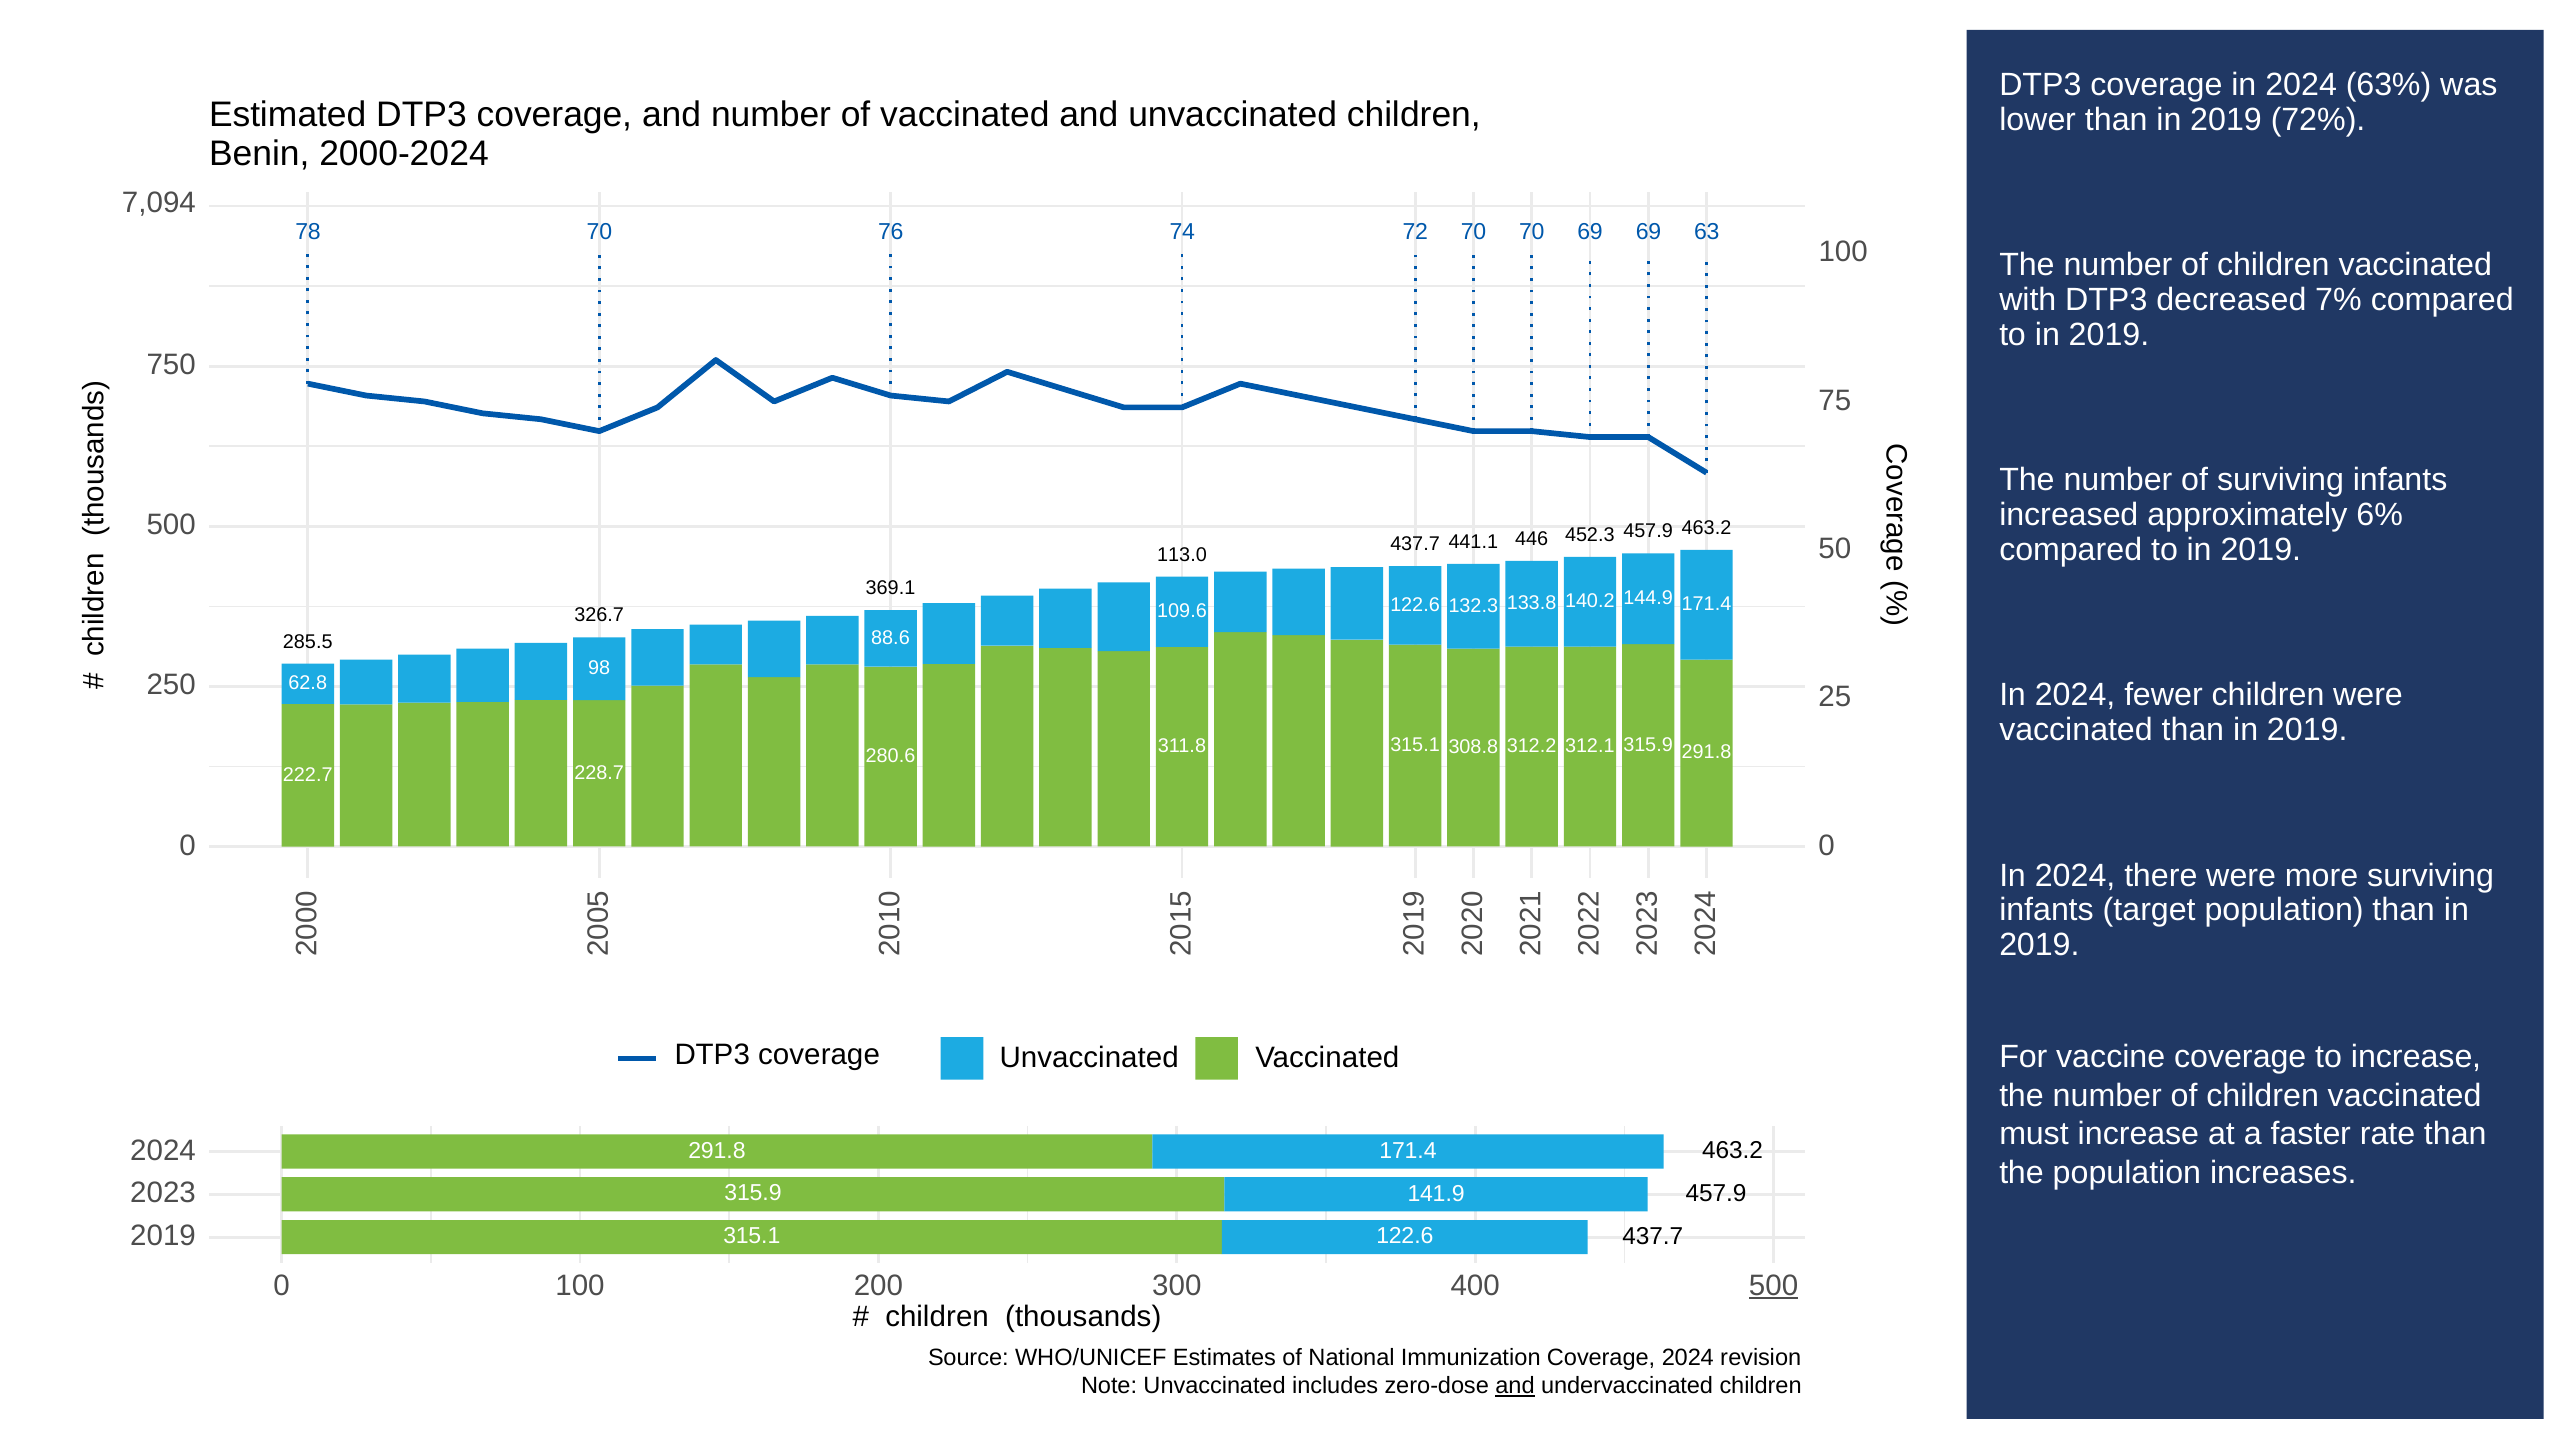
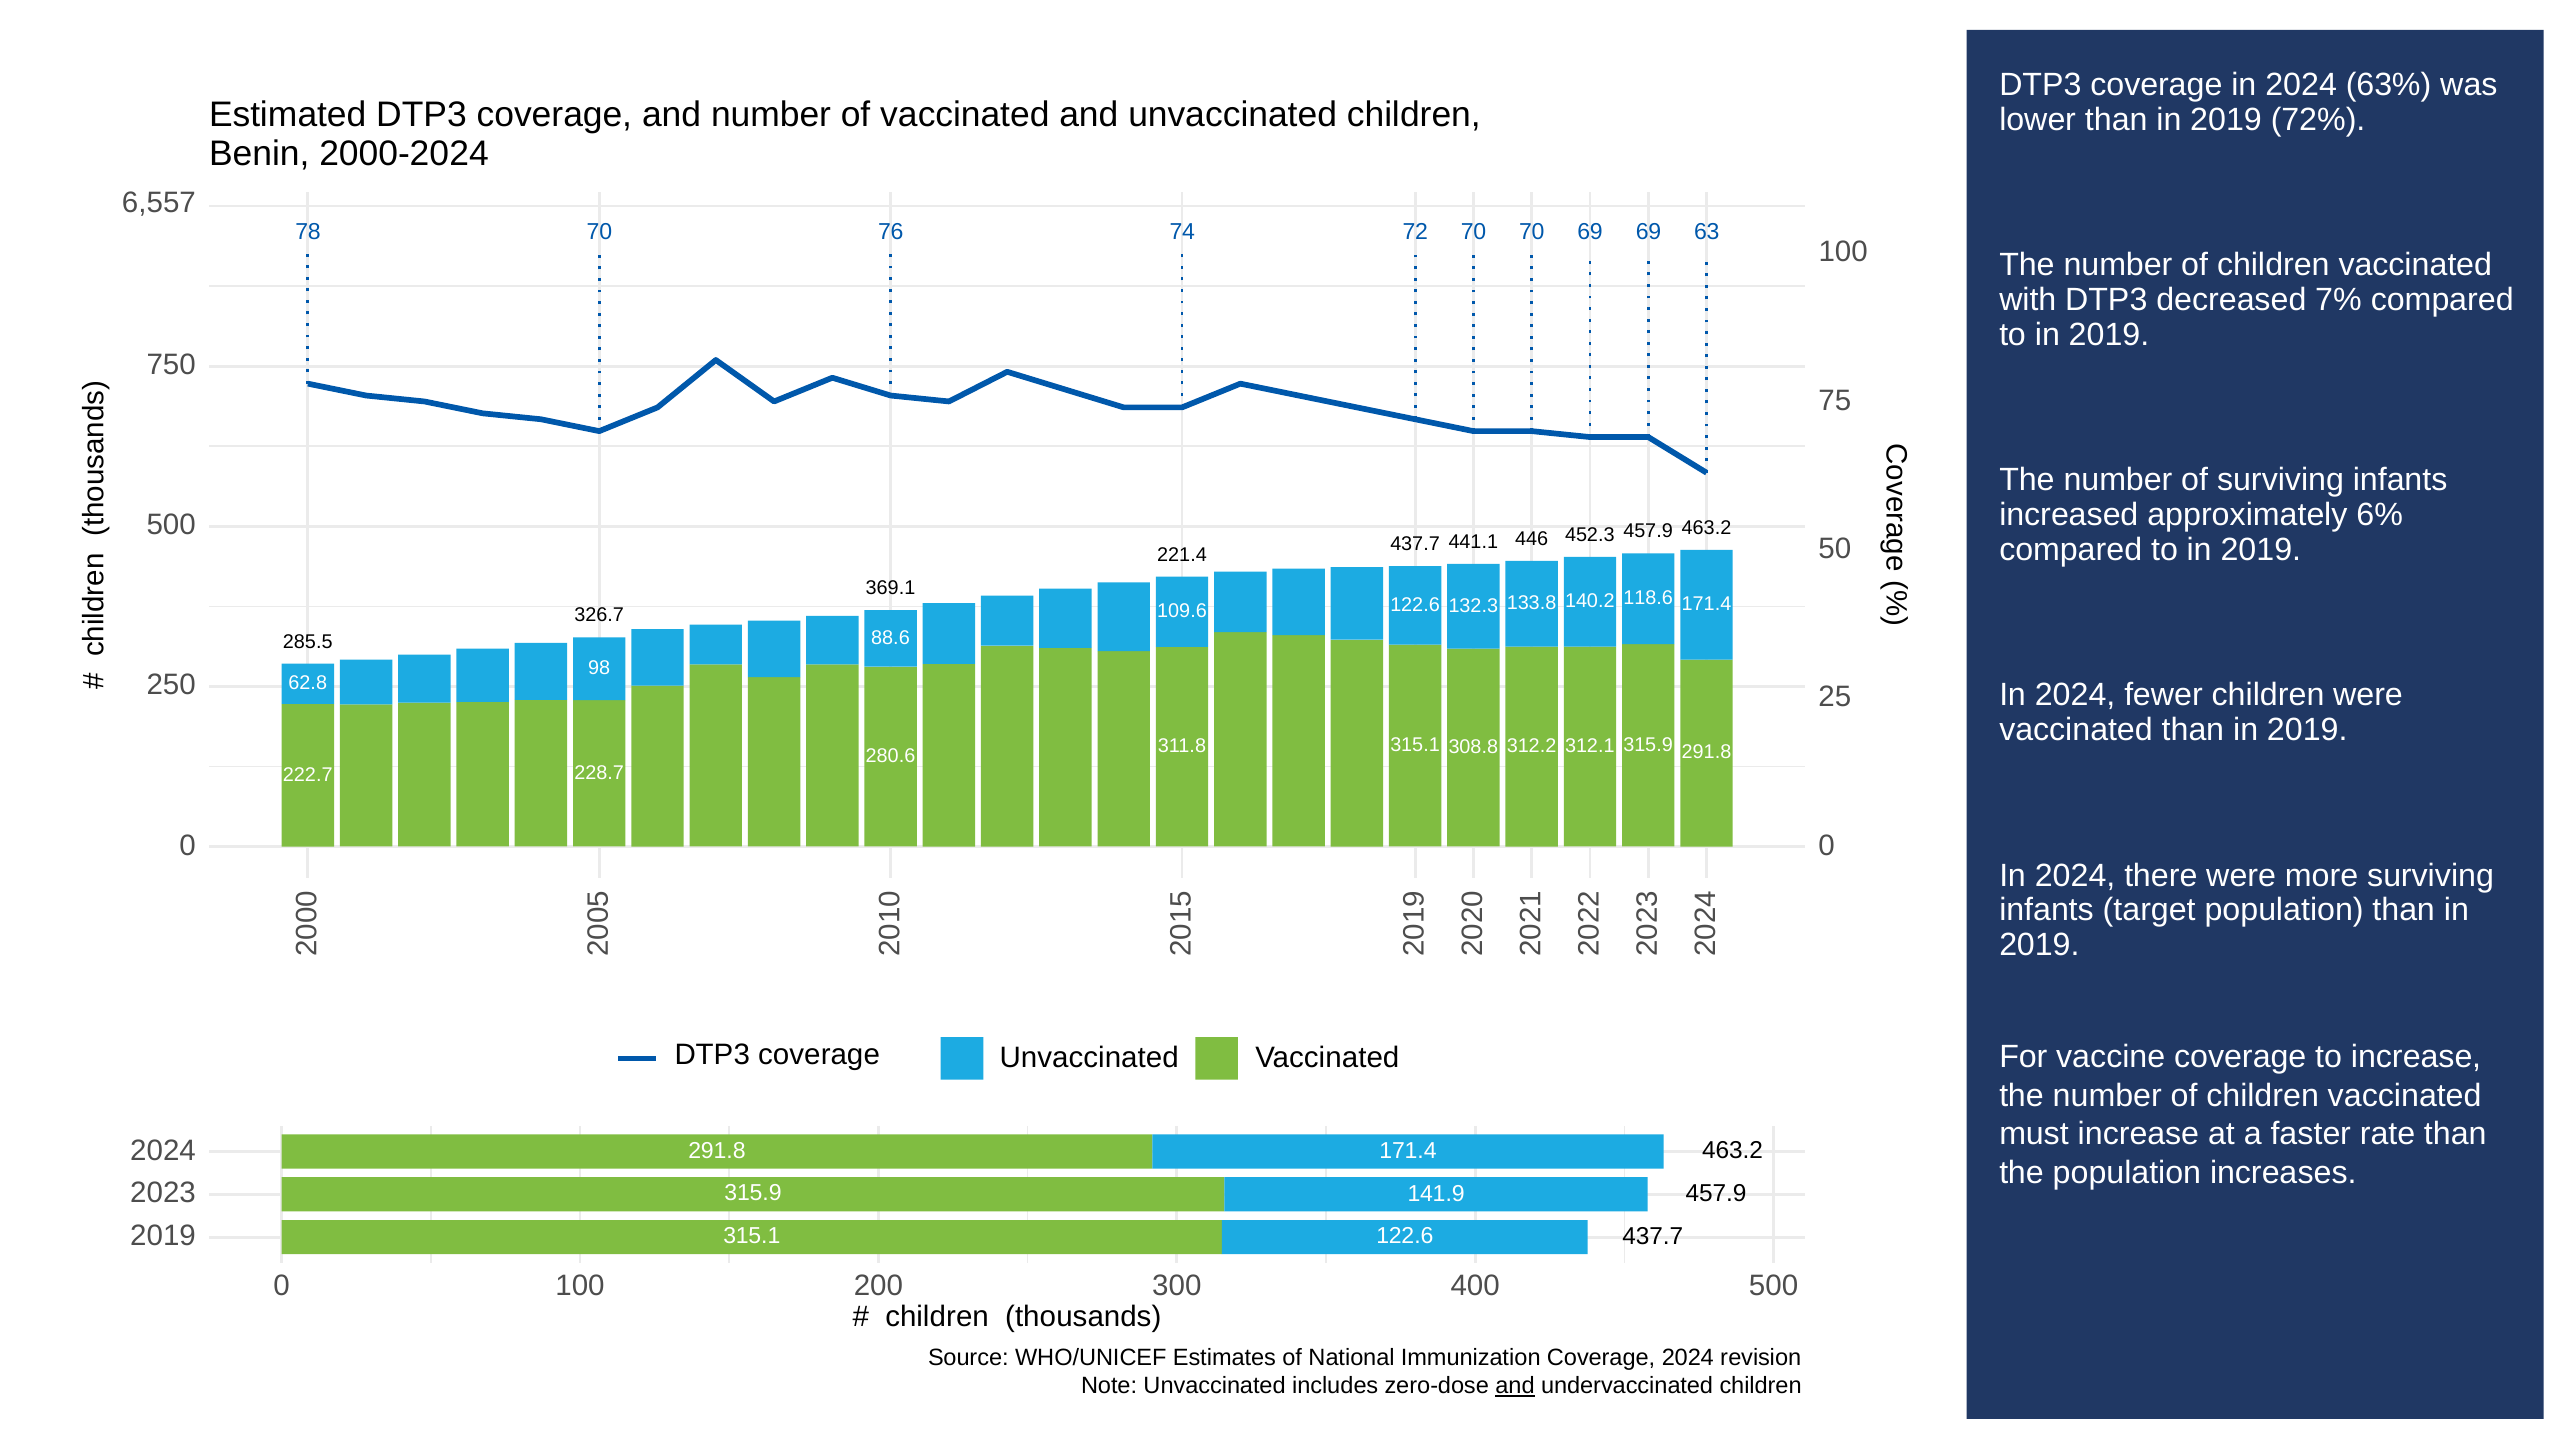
7,094: 7,094 -> 6,557 (159, 203)
113.0: 113.0 -> 221.4 (1182, 555)
144.9: 144.9 -> 118.6 (1648, 598)
500 underline: present -> none (1774, 1286)
